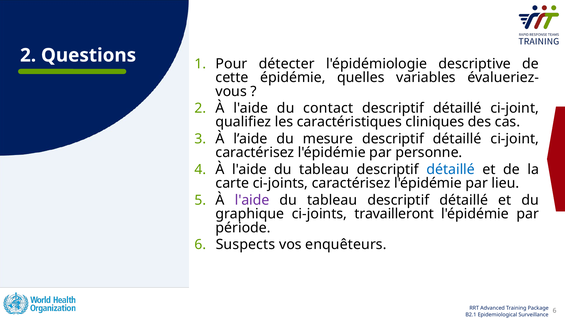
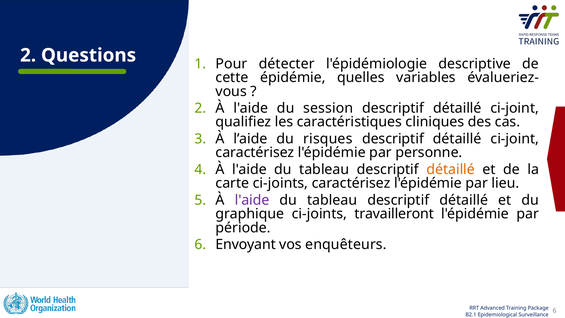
contact: contact -> session (328, 108)
mesure: mesure -> risques (328, 139)
détaillé colour: blue -> orange (451, 169)
Suspects: Suspects -> Envoyant (246, 244)
